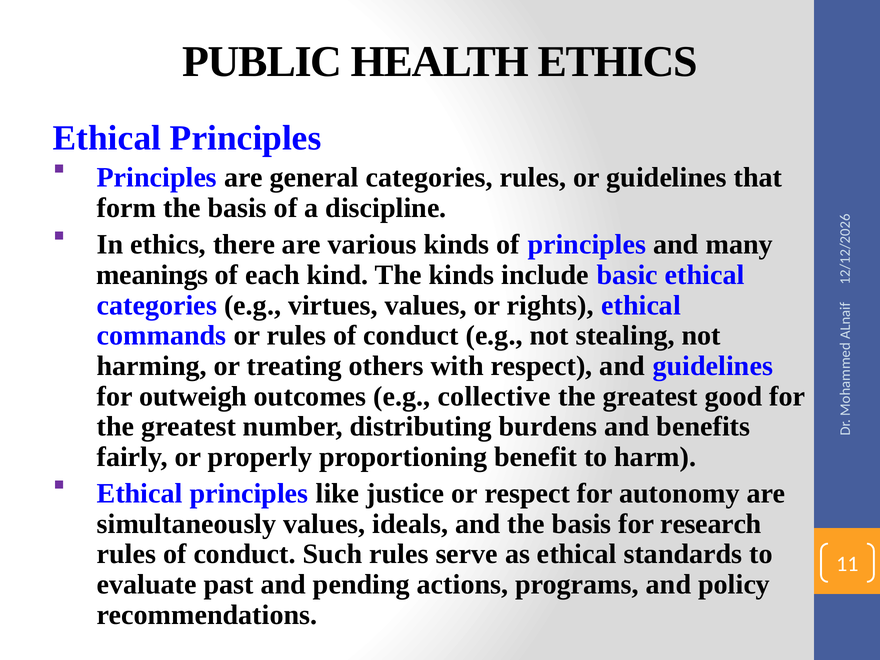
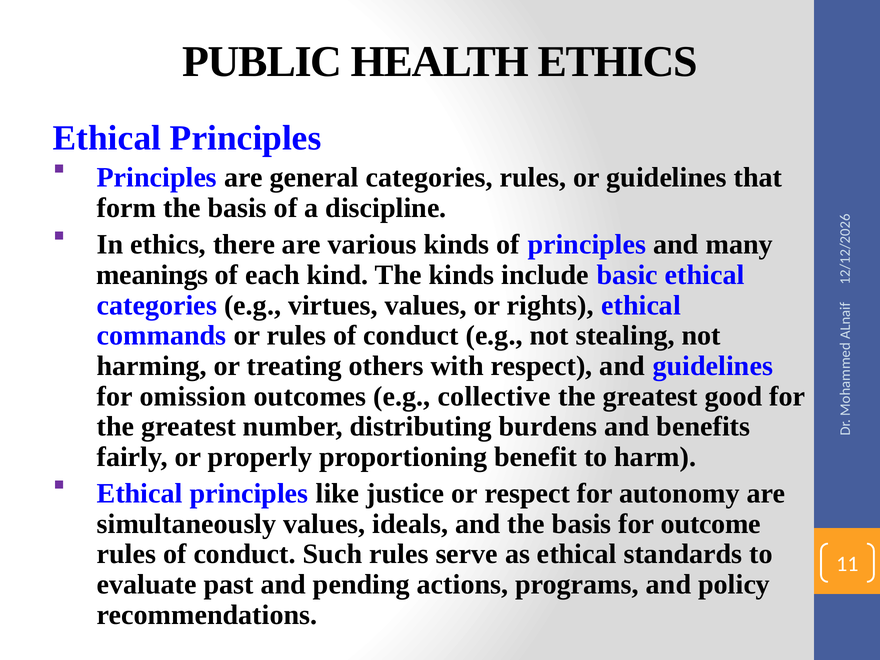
outweigh: outweigh -> omission (193, 396)
research: research -> outcome (711, 524)
